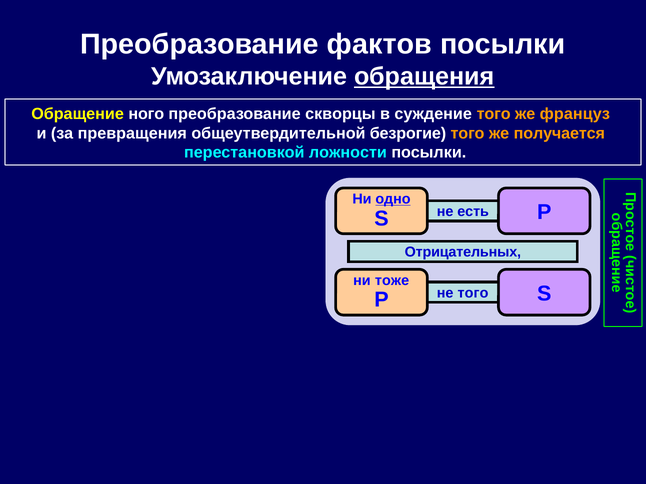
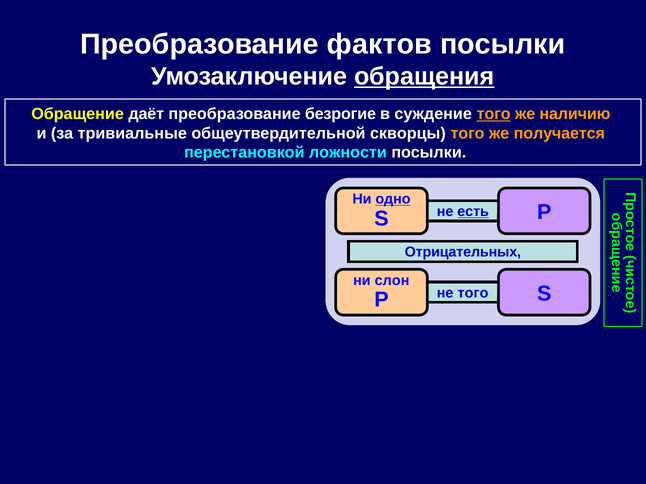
ного: ного -> даёт (146, 114)
скворцы: скворцы -> безрогие (340, 114)
того underline: none -> present (494, 114)
француз: француз -> наличию (575, 114)
превращения: превращения -> тривиальные (132, 133)
безрогие: безрогие -> скворцы (408, 133)
есть underline: none -> present (473, 212)
тоже: тоже -> слон (392, 281)
